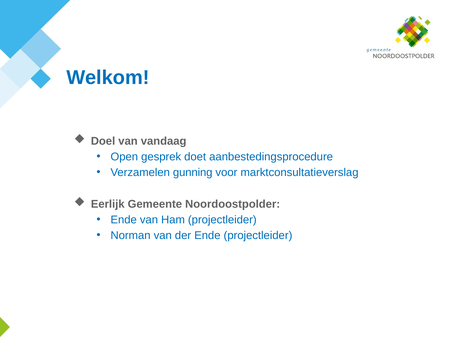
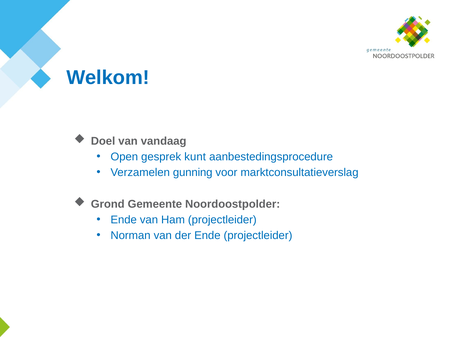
doet: doet -> kunt (195, 157)
Eerlijk: Eerlijk -> Grond (108, 204)
